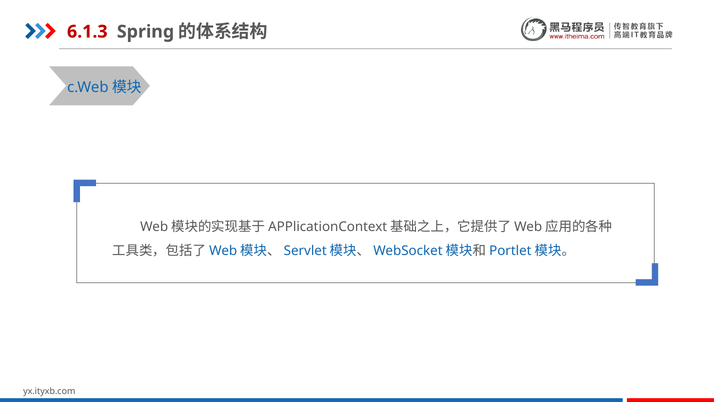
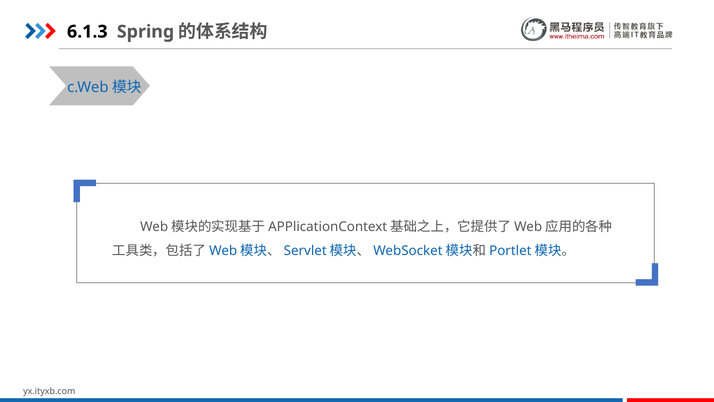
6.1.3 colour: red -> black (87, 32)
